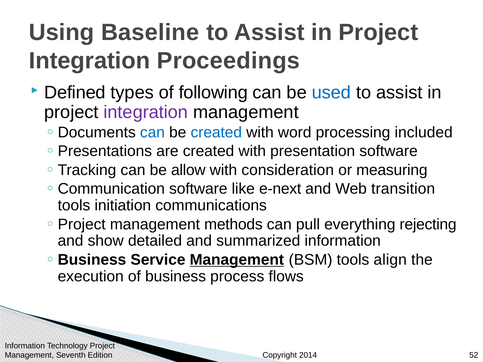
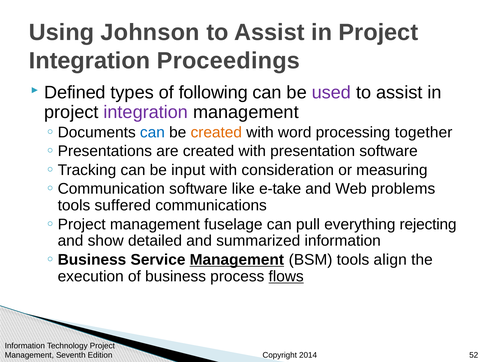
Baseline: Baseline -> Johnson (150, 33)
used colour: blue -> purple (331, 93)
created colour: blue -> orange (216, 132)
included: included -> together (424, 132)
allow: allow -> input (188, 170)
e-next: e-next -> e-take (280, 189)
transition: transition -> problems (403, 189)
initiation: initiation -> suffered (123, 206)
methods: methods -> fuselage (233, 224)
flows underline: none -> present (286, 277)
